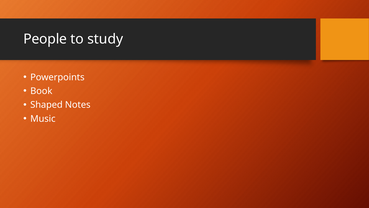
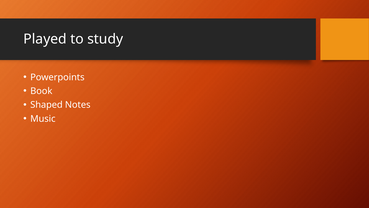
People: People -> Played (45, 39)
